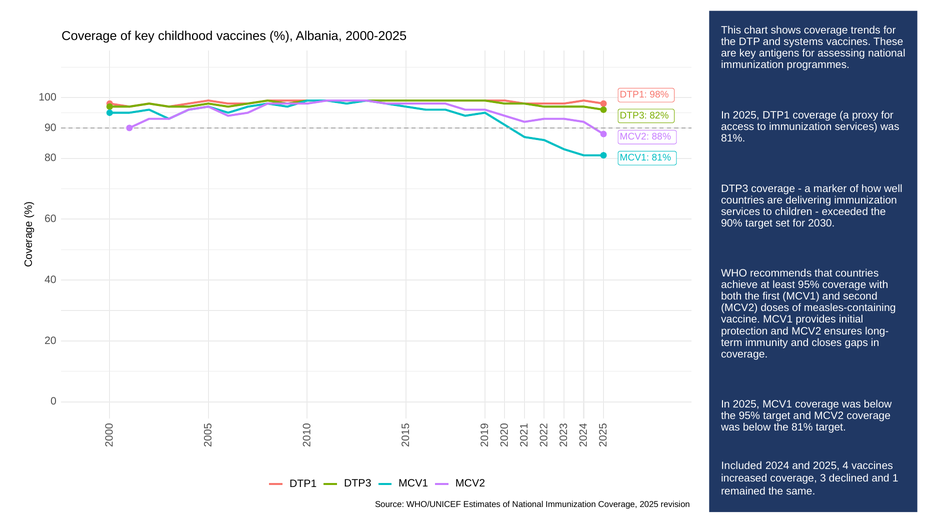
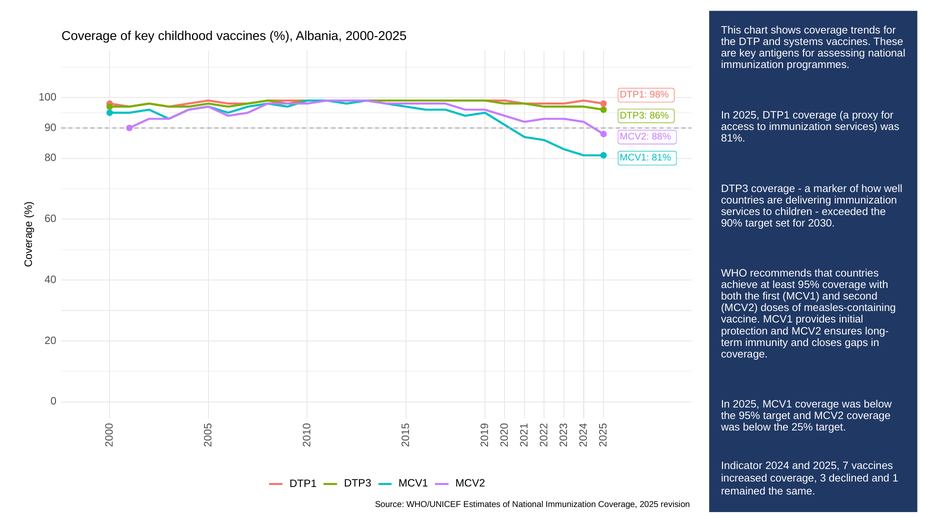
82%: 82% -> 86% (659, 115)
the 81%: 81% -> 25% (802, 427)
Included: Included -> Indicator (742, 465)
2025 4: 4 -> 7 (846, 465)
